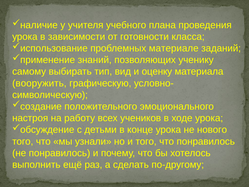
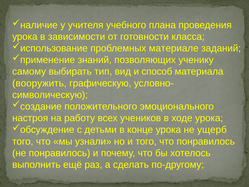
оценку: оценку -> способ (157, 71)
нового: нового -> ущерб (212, 130)
